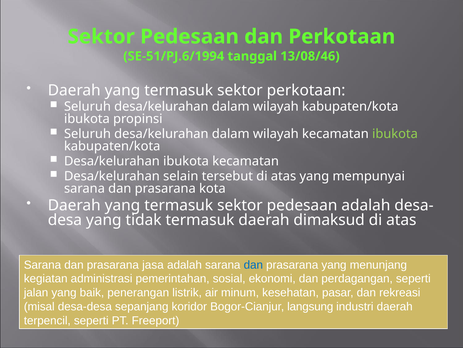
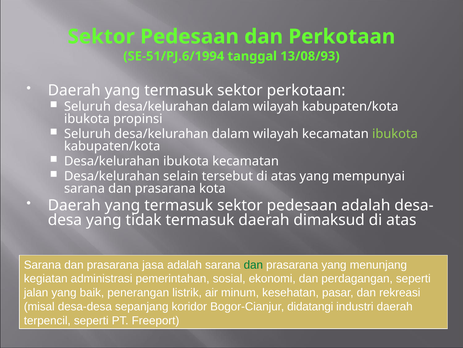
13/08/46: 13/08/46 -> 13/08/93 (310, 56)
dan colour: blue -> green (253, 264)
langsung: langsung -> didatangi (310, 306)
